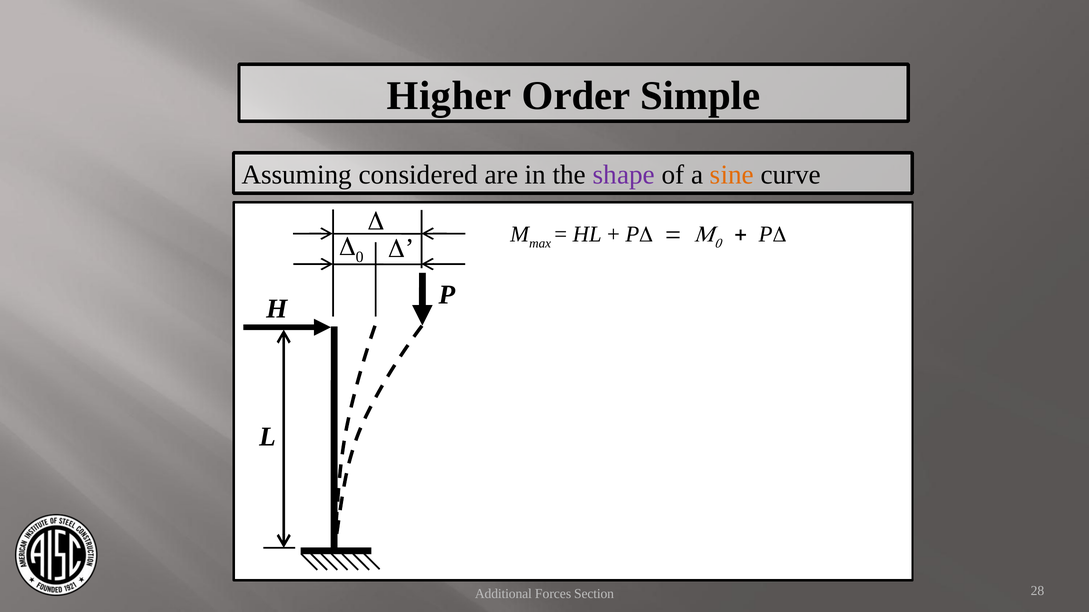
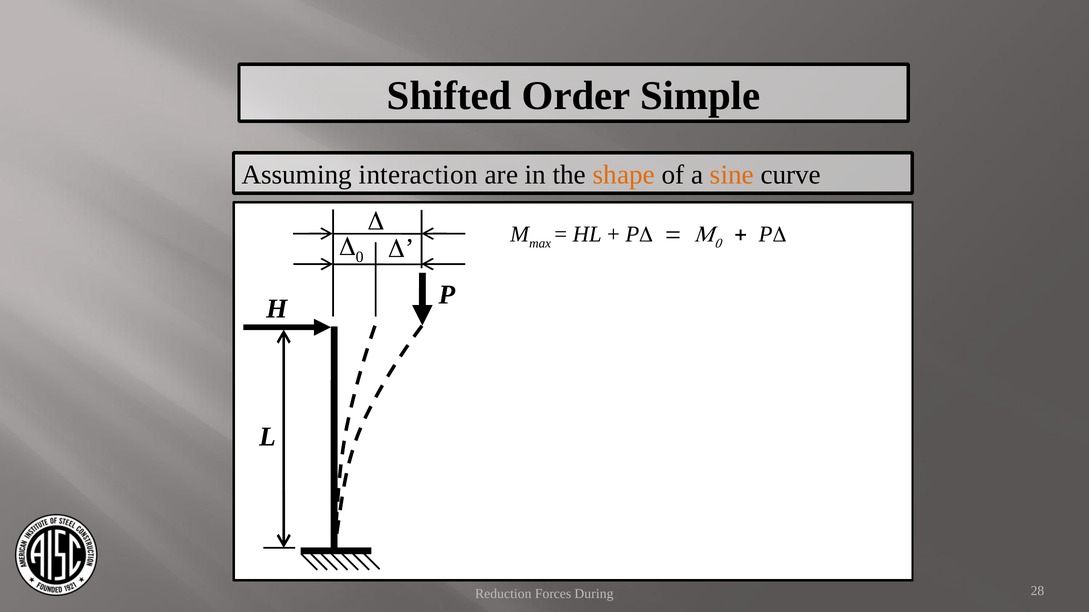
Higher: Higher -> Shifted (449, 96)
considered: considered -> interaction (418, 175)
shape colour: purple -> orange (624, 175)
Additional: Additional -> Reduction (503, 594)
Section: Section -> During (594, 594)
